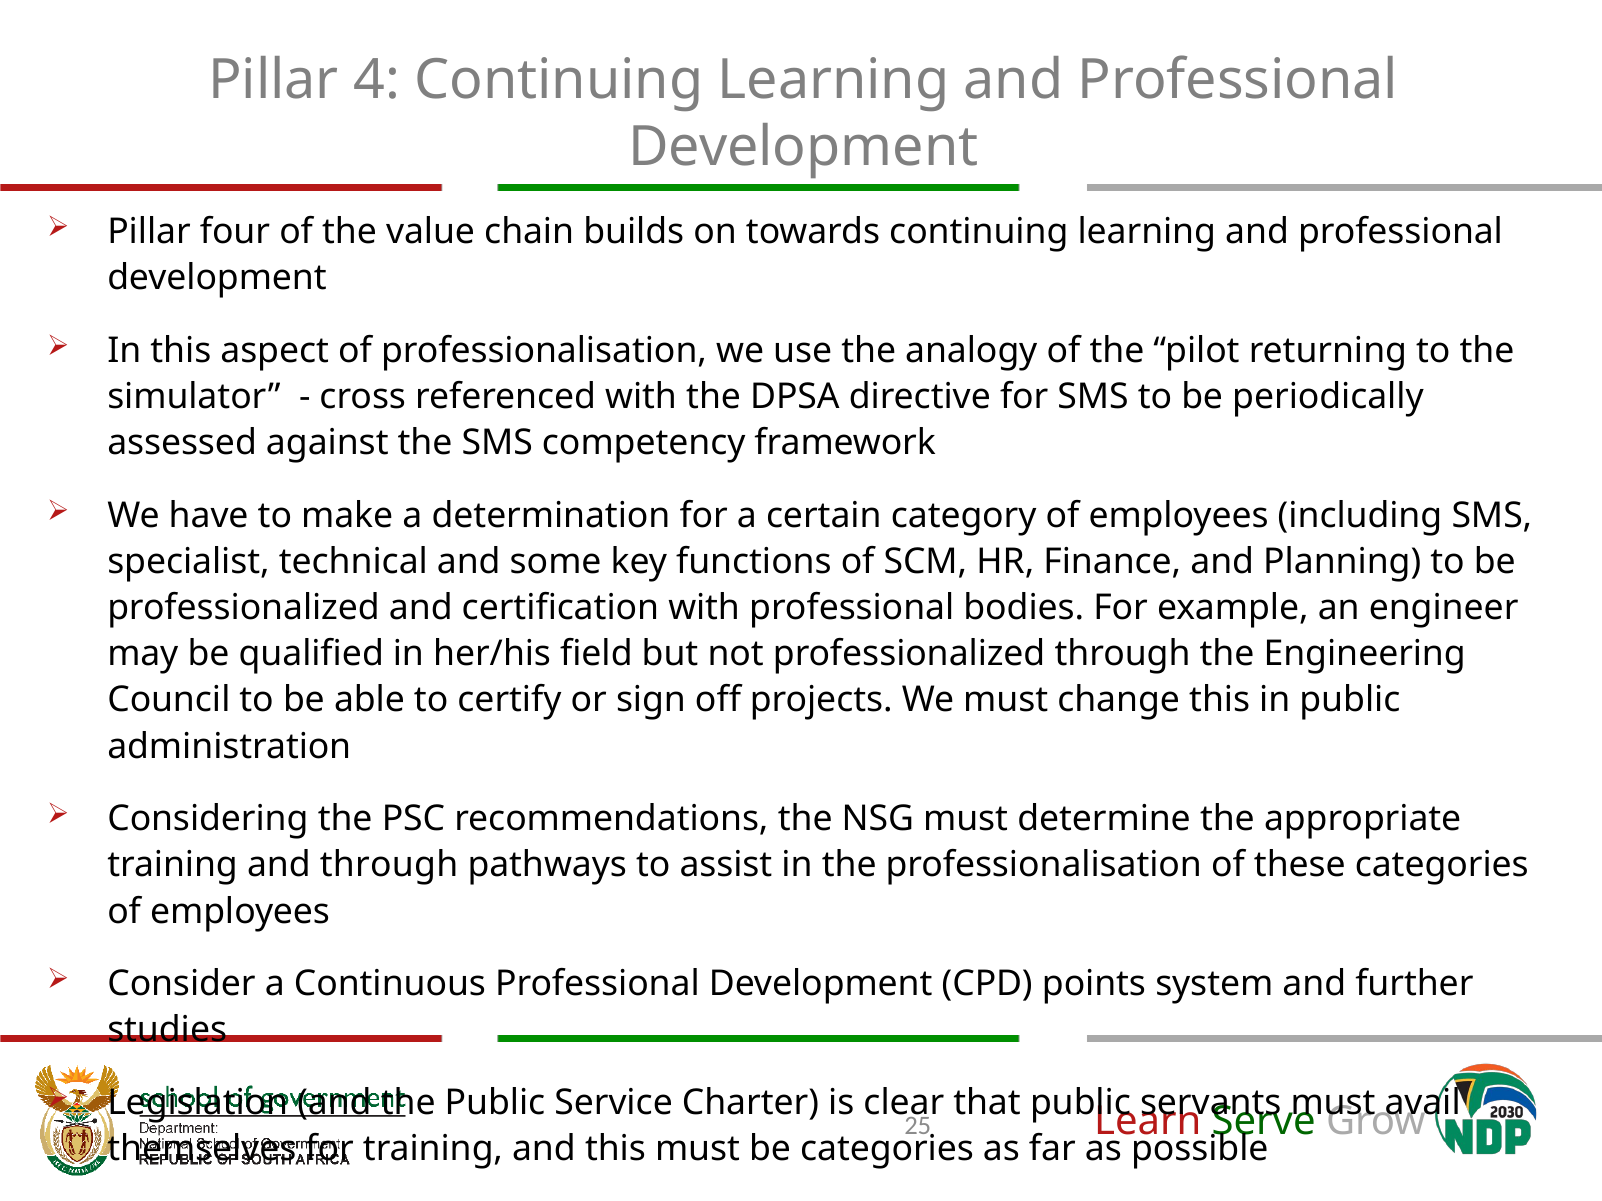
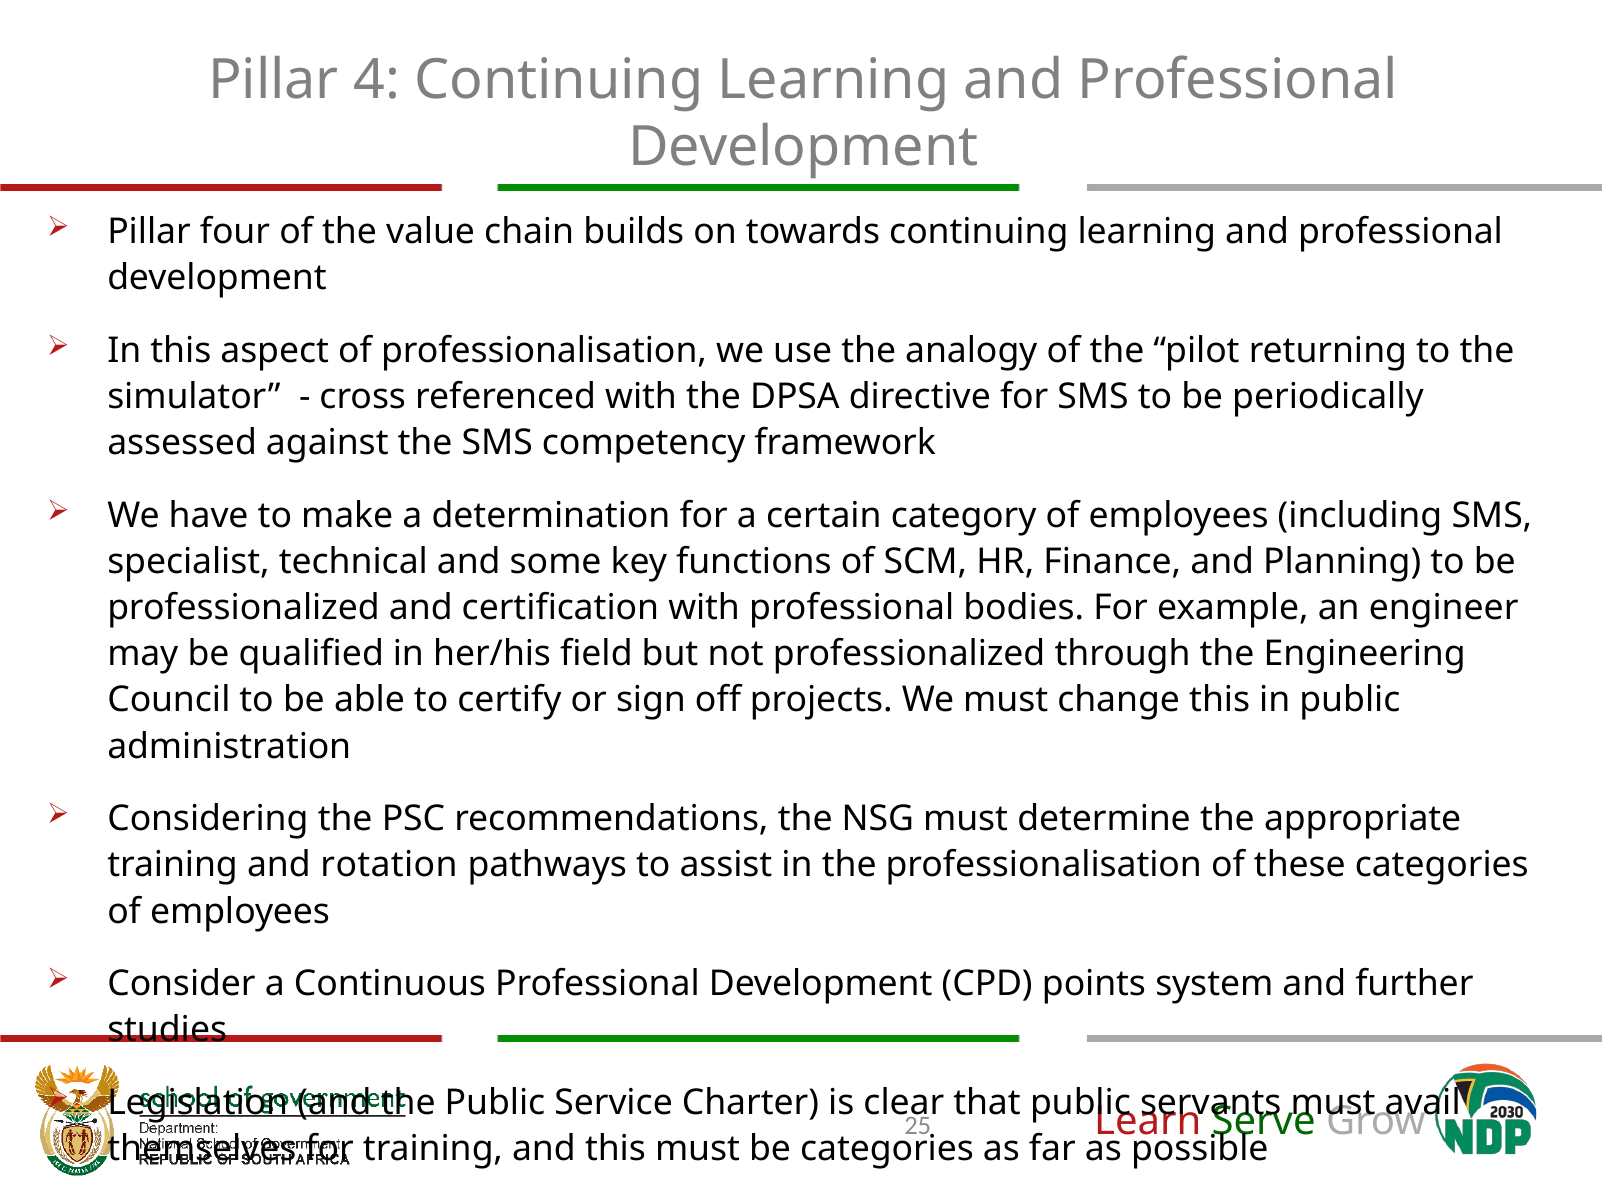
and through: through -> rotation (389, 866)
